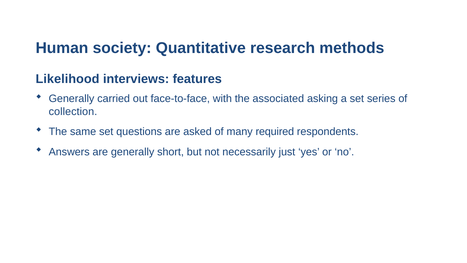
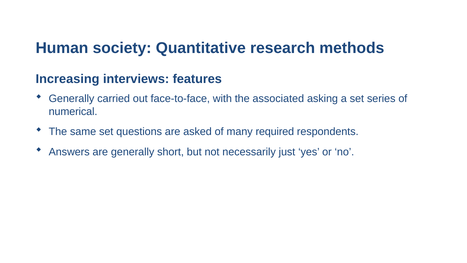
Likelihood: Likelihood -> Increasing (68, 79)
collection: collection -> numerical (73, 111)
